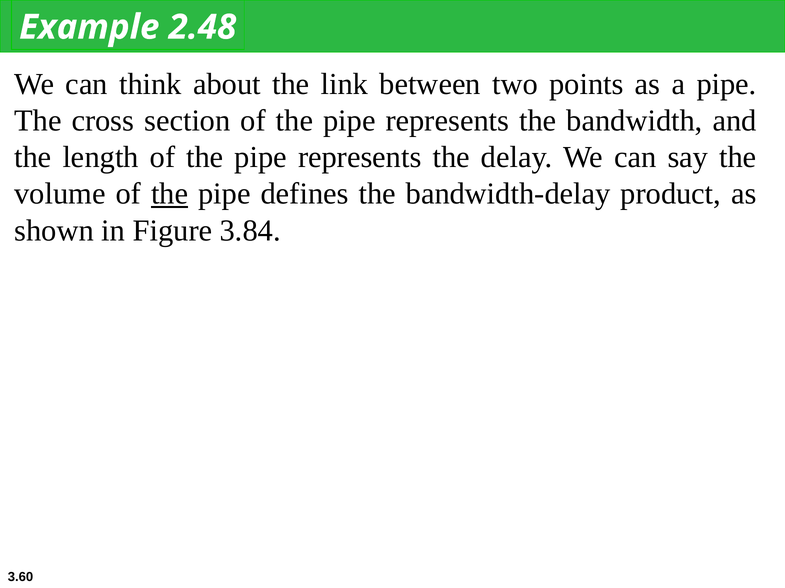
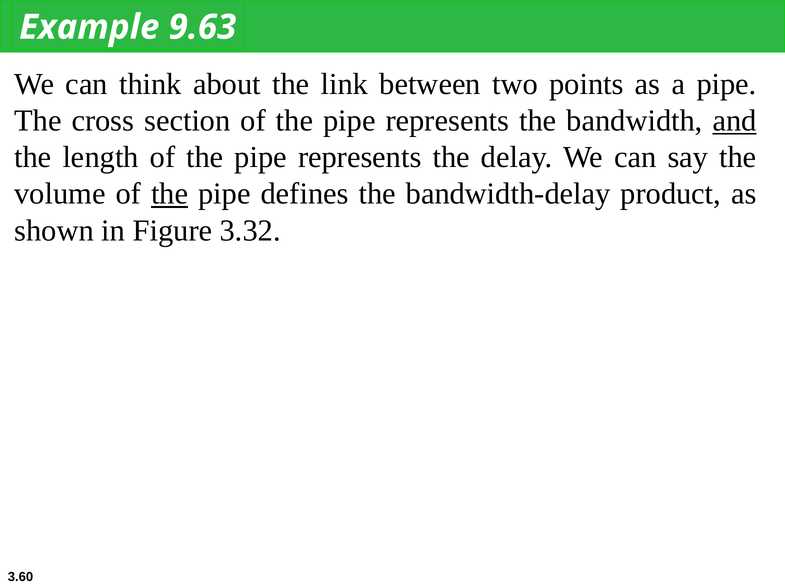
2.48: 2.48 -> 9.63 (202, 27)
and underline: none -> present (735, 121)
3.84: 3.84 -> 3.32 (250, 231)
